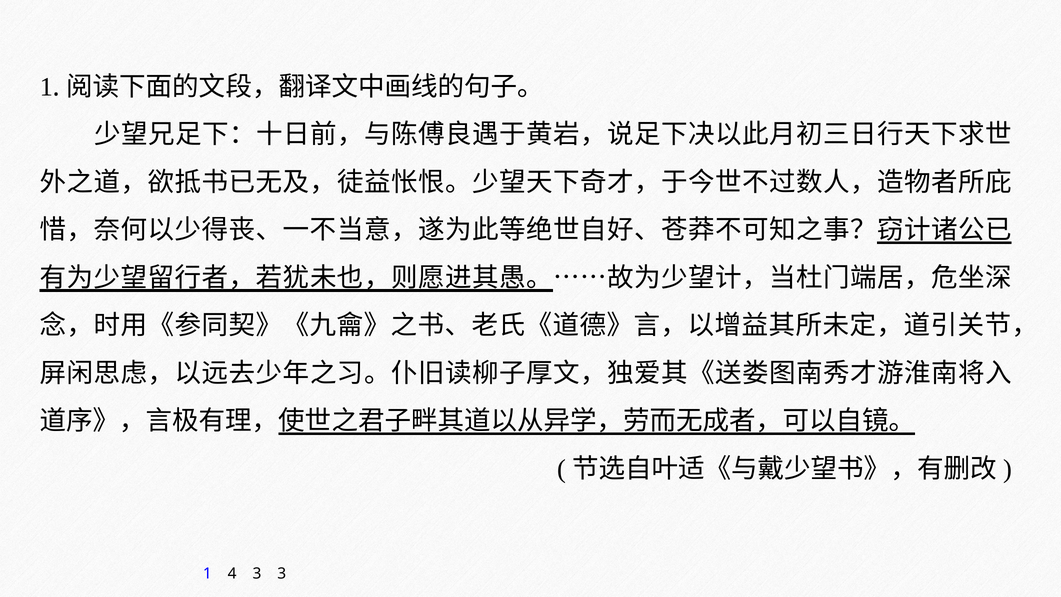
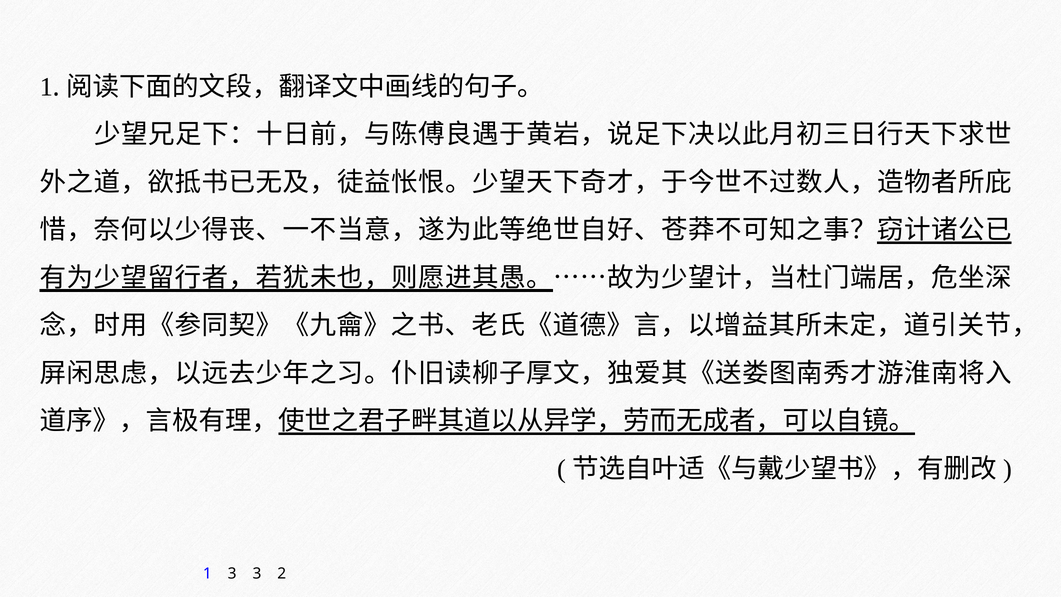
1 4: 4 -> 3 (232, 574)
3 3: 3 -> 2 (282, 574)
